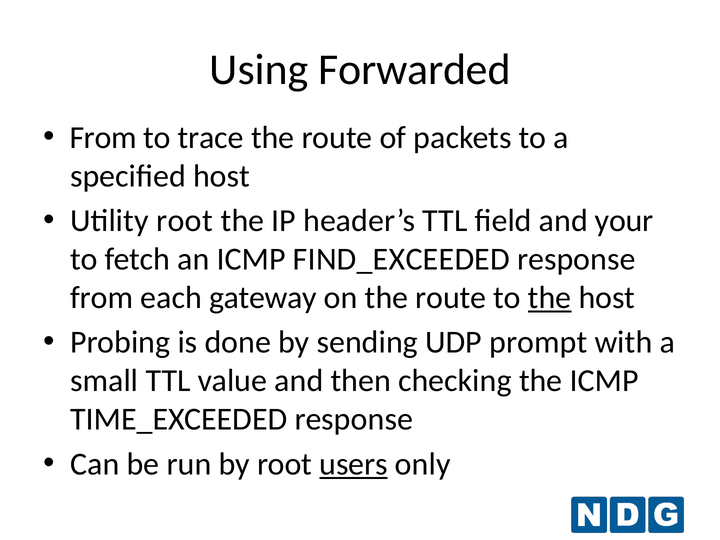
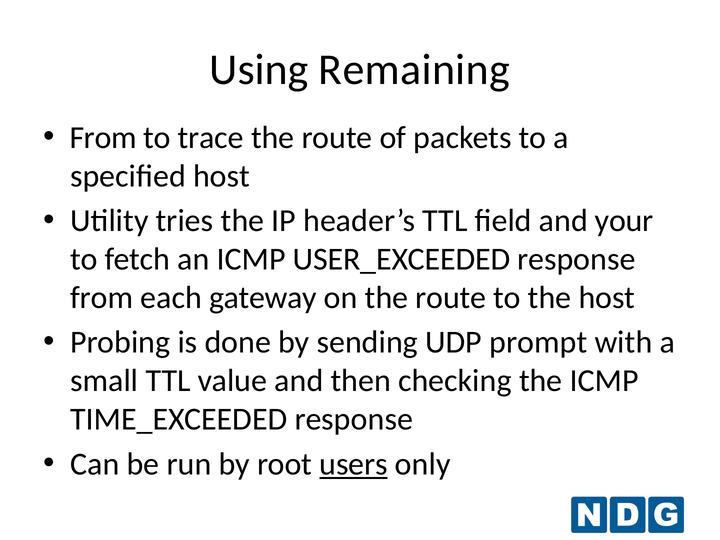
Forwarded: Forwarded -> Remaining (414, 70)
Utility root: root -> tries (185, 221)
FIND_EXCEEDED: FIND_EXCEEDED -> USER_EXCEEDED (402, 259)
the underline: present -> none (550, 298)
